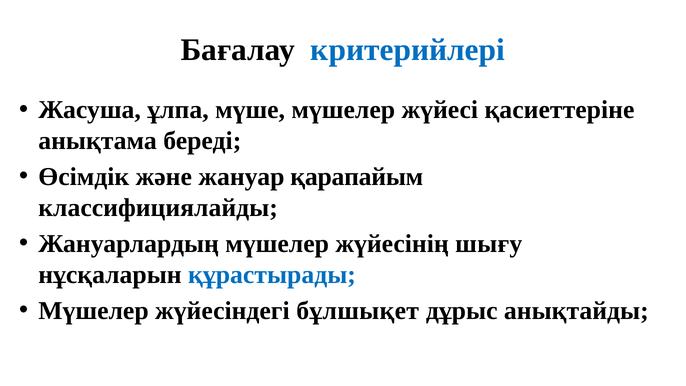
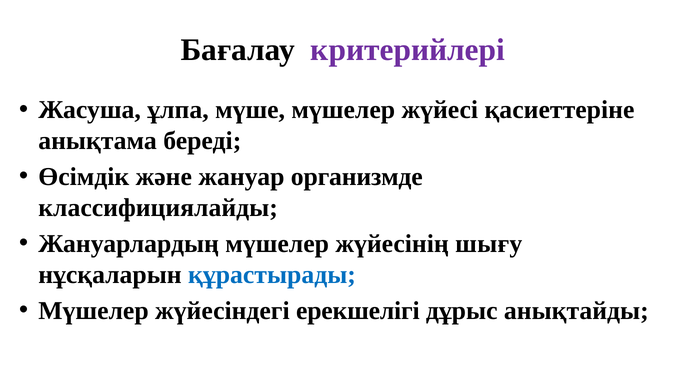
критерийлері colour: blue -> purple (408, 50)
қарапайым: қарапайым -> организмде (357, 177)
бұлшықет: бұлшықет -> ерекшелігі (358, 310)
